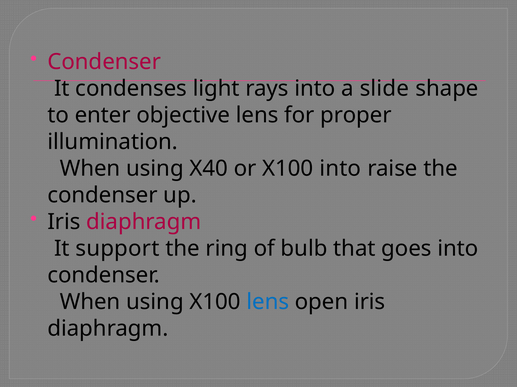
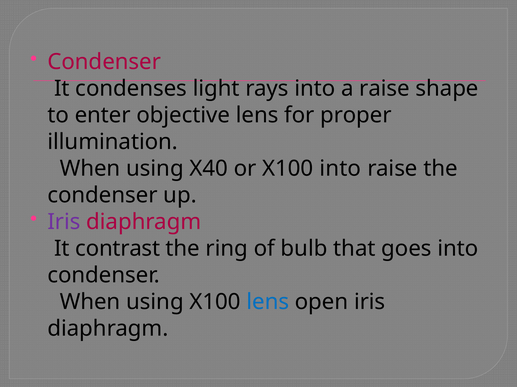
a slide: slide -> raise (385, 89)
Iris colour: black -> purple (64, 222)
support: support -> contrast (118, 249)
